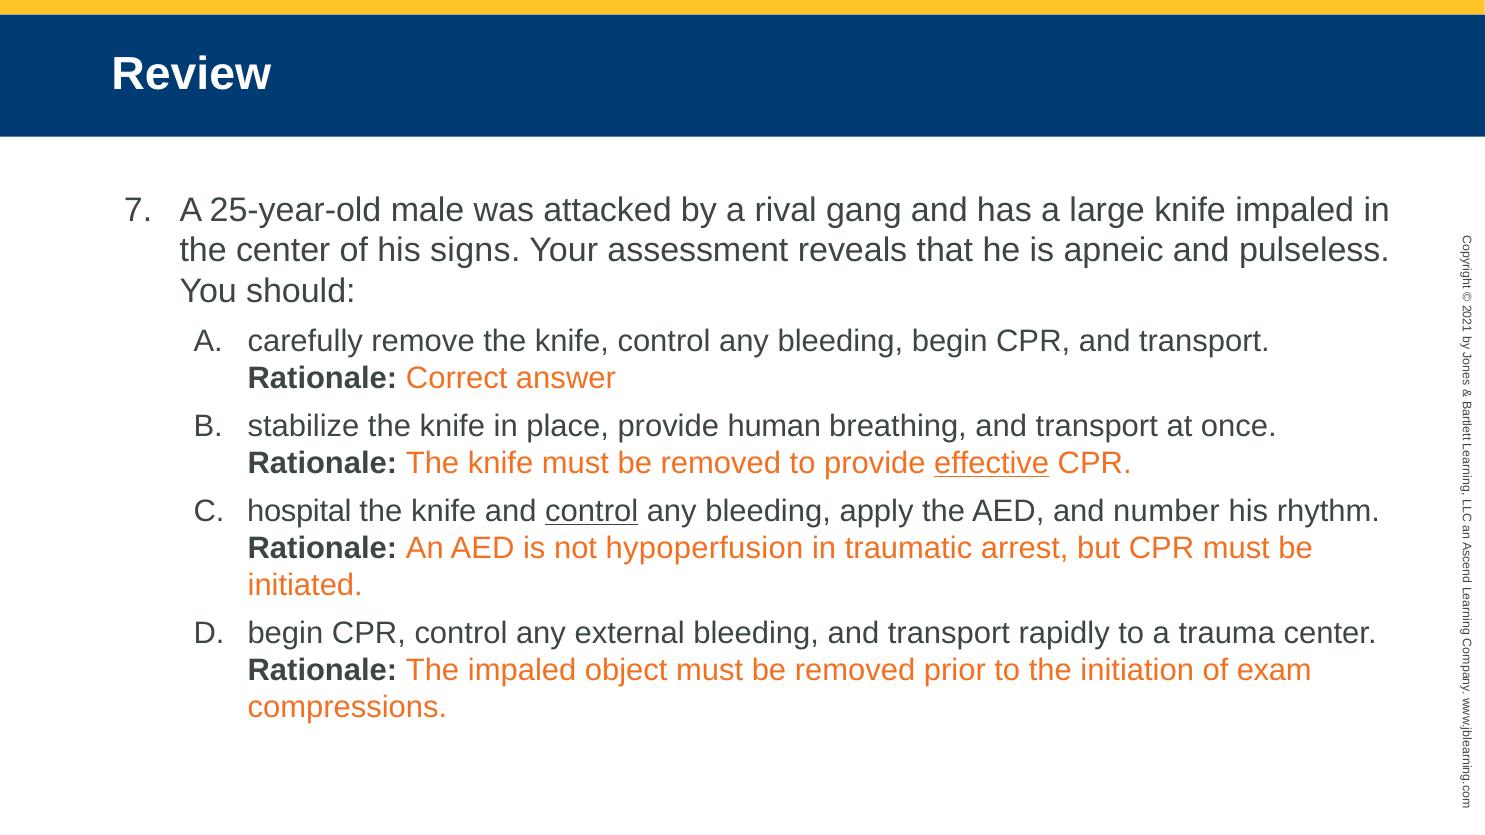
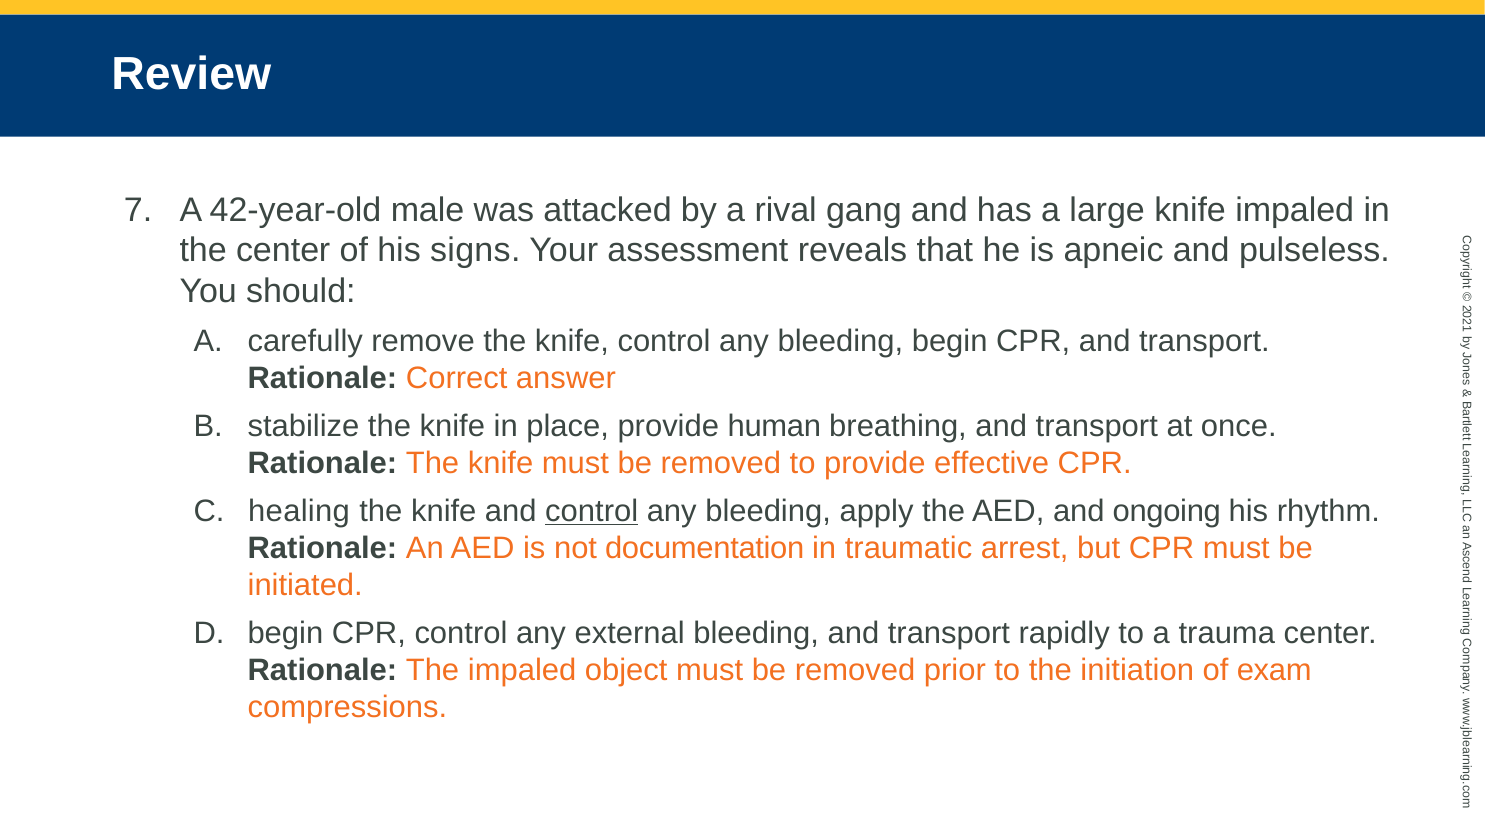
25-year-old: 25-year-old -> 42-year-old (296, 210)
effective underline: present -> none (992, 463)
hospital: hospital -> healing (299, 511)
number: number -> ongoing (1167, 511)
hypoperfusion: hypoperfusion -> documentation (705, 549)
